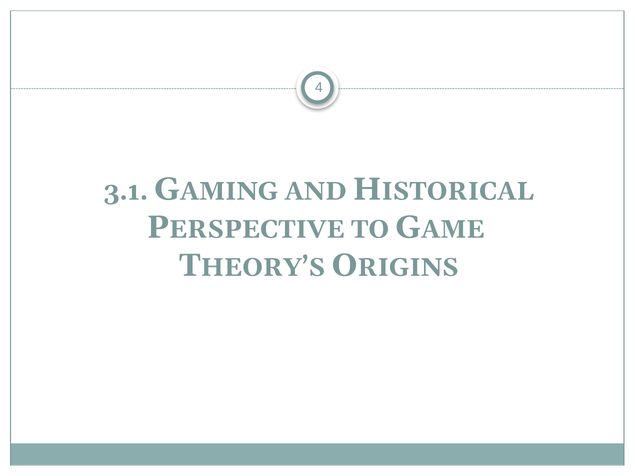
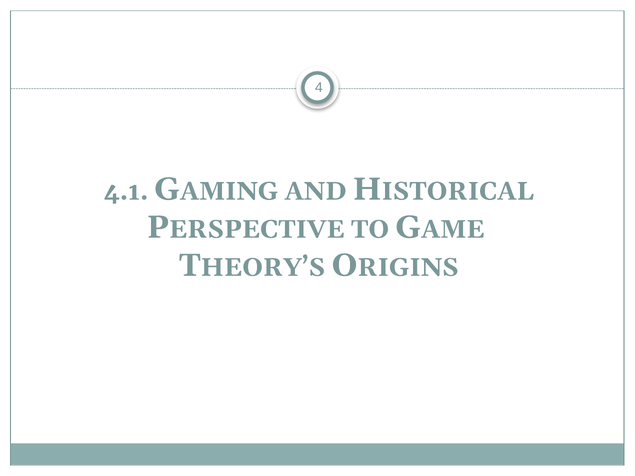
3.1: 3.1 -> 4.1 (126, 191)
